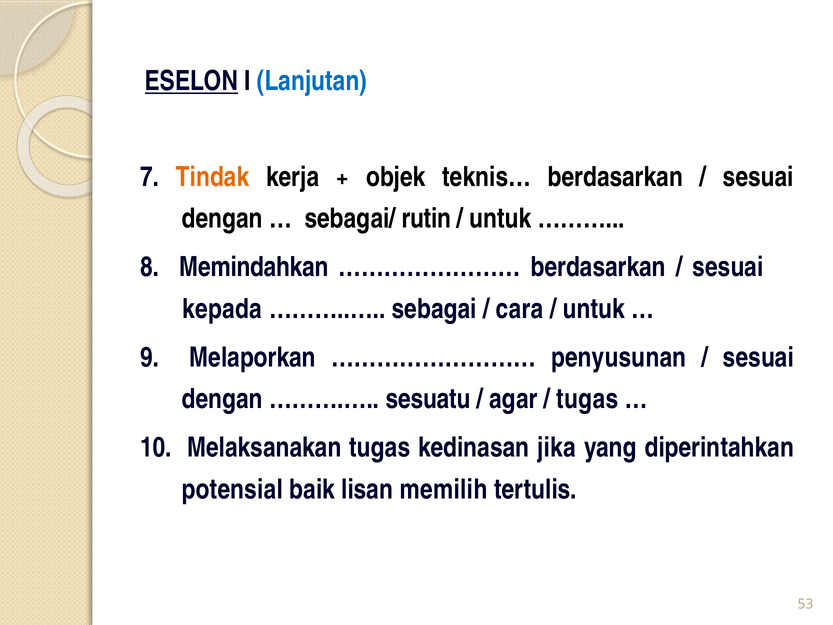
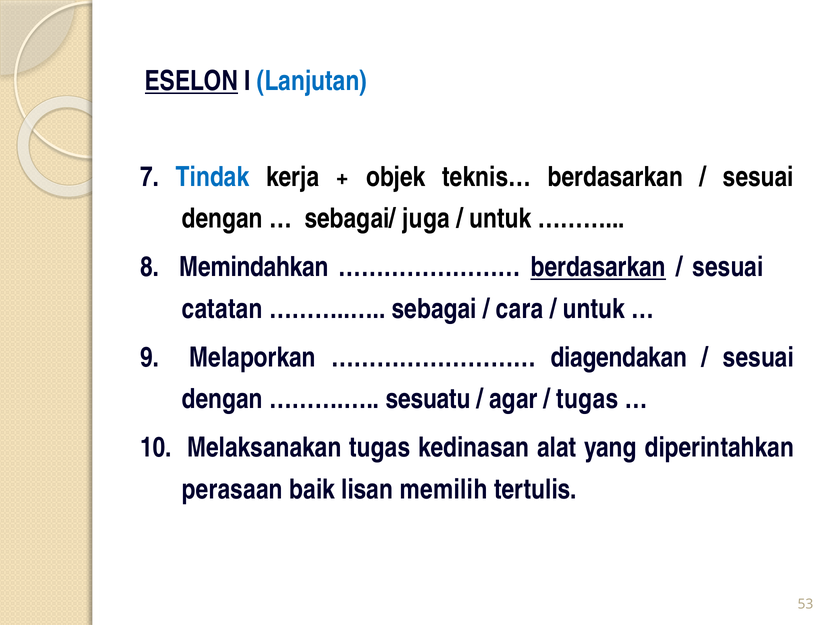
Tindak colour: orange -> blue (213, 177)
rutin: rutin -> juga (426, 218)
berdasarkan underline: none -> present (598, 267)
kepada: kepada -> catatan (222, 309)
penyusunan: penyusunan -> diagendakan (619, 357)
jika: jika -> alat (557, 448)
potensial: potensial -> perasaan (232, 489)
